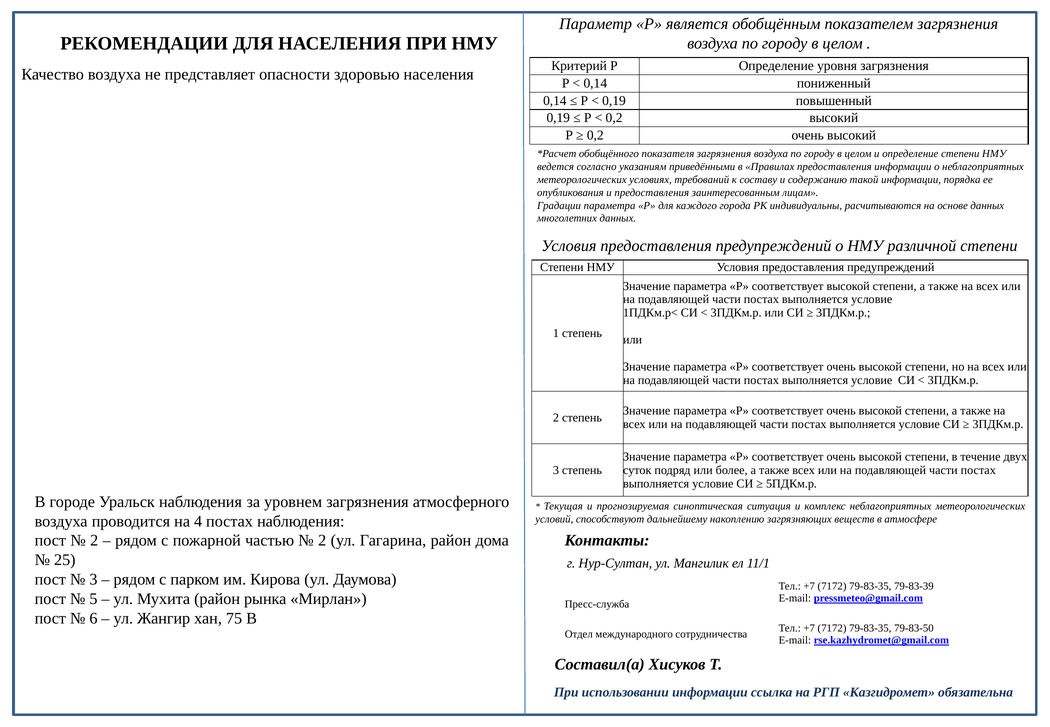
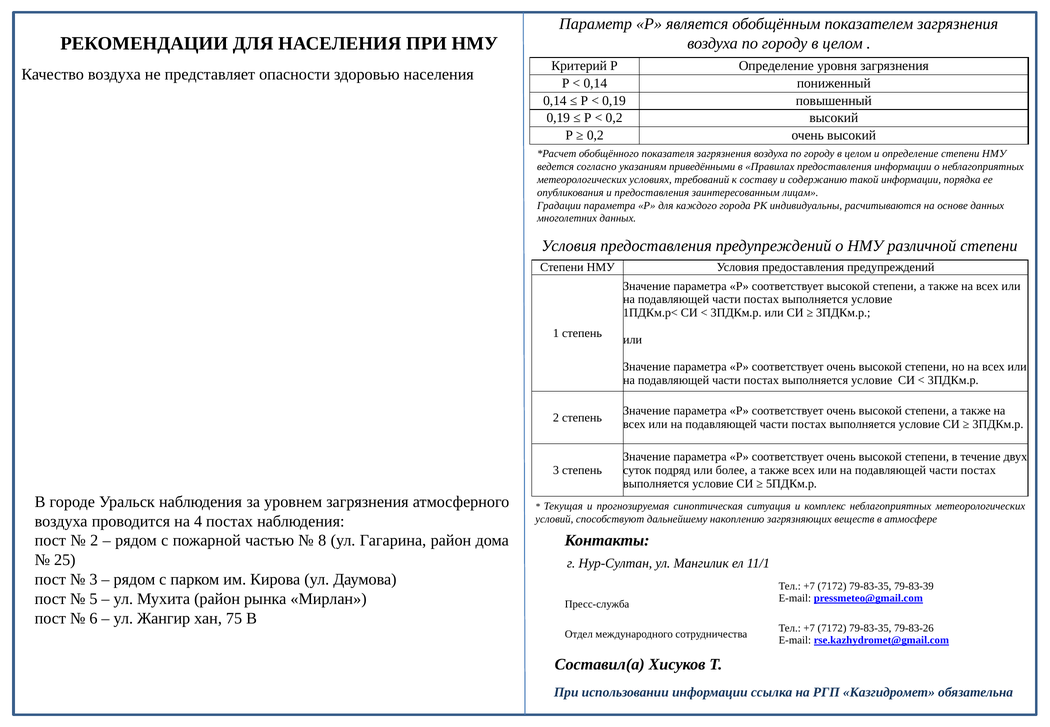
2: 2 -> 8 (322, 541)
79-83-50: 79-83-50 -> 79-83-26 (914, 628)
